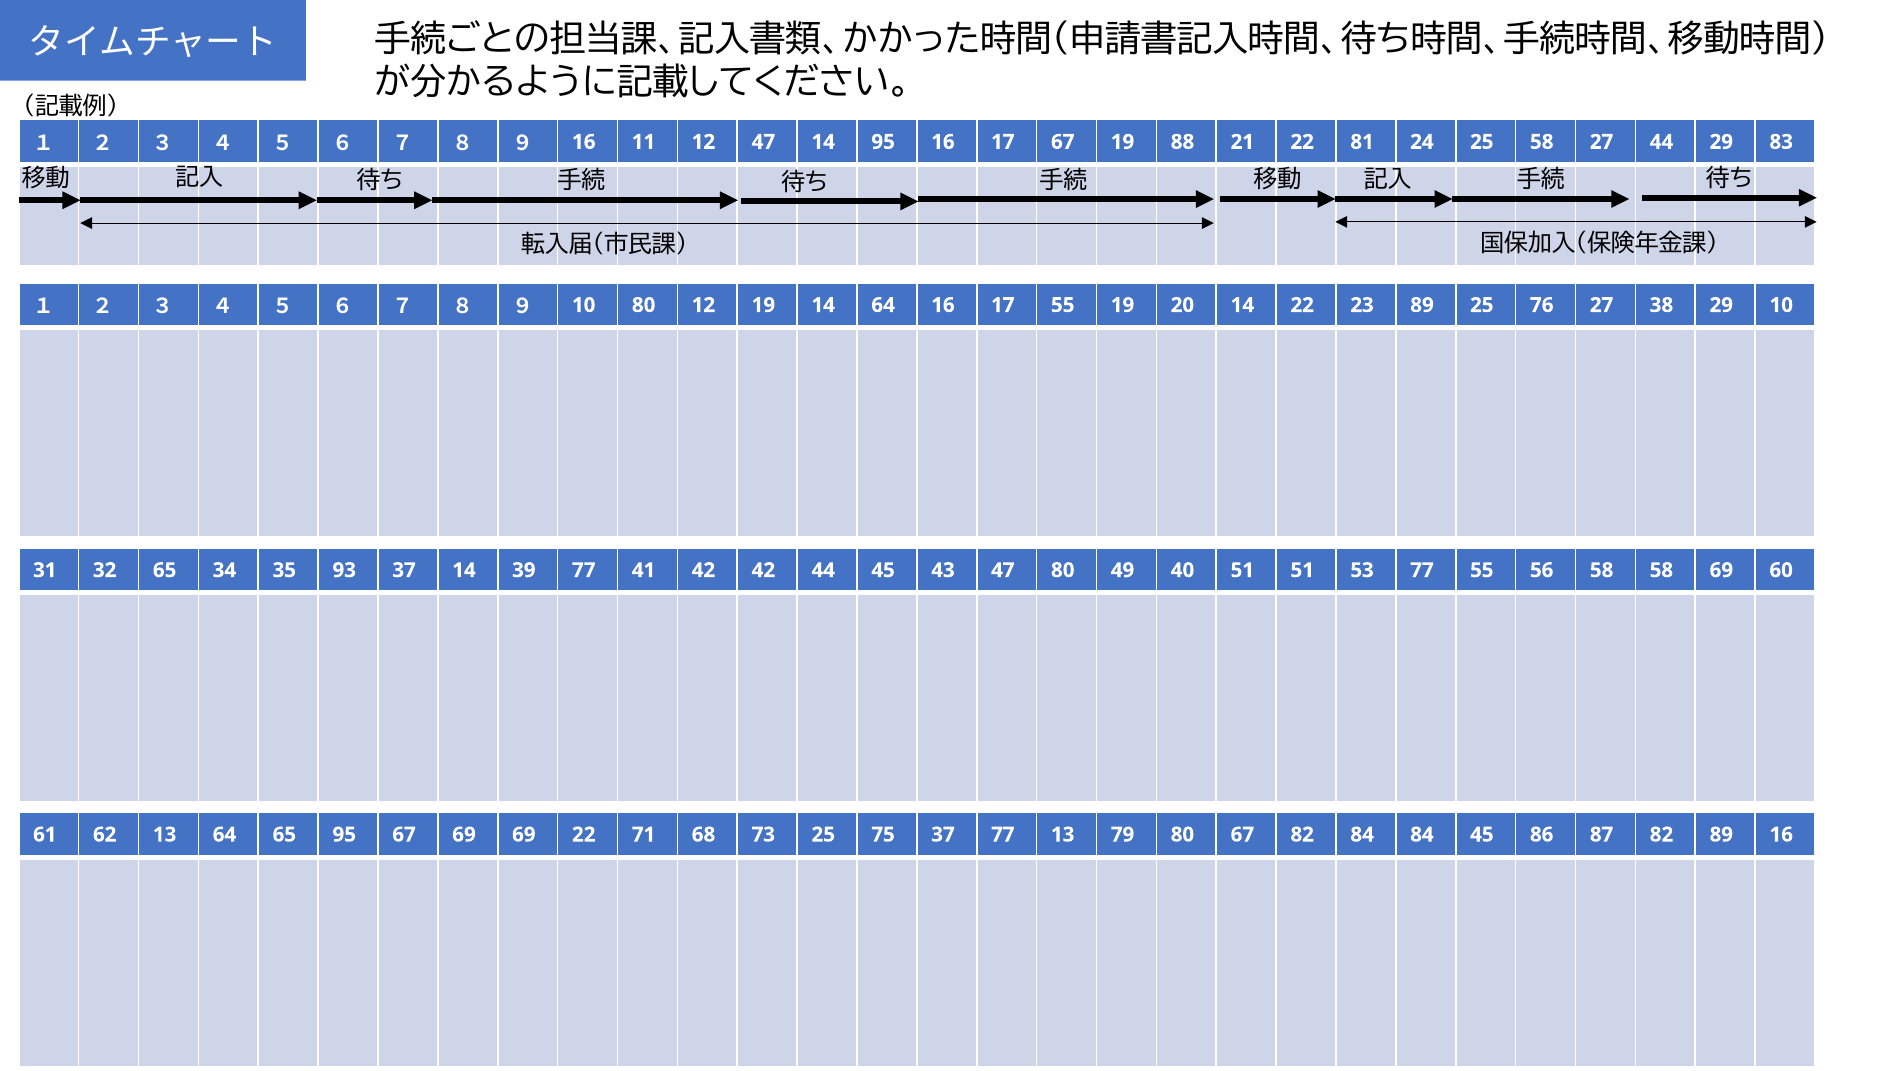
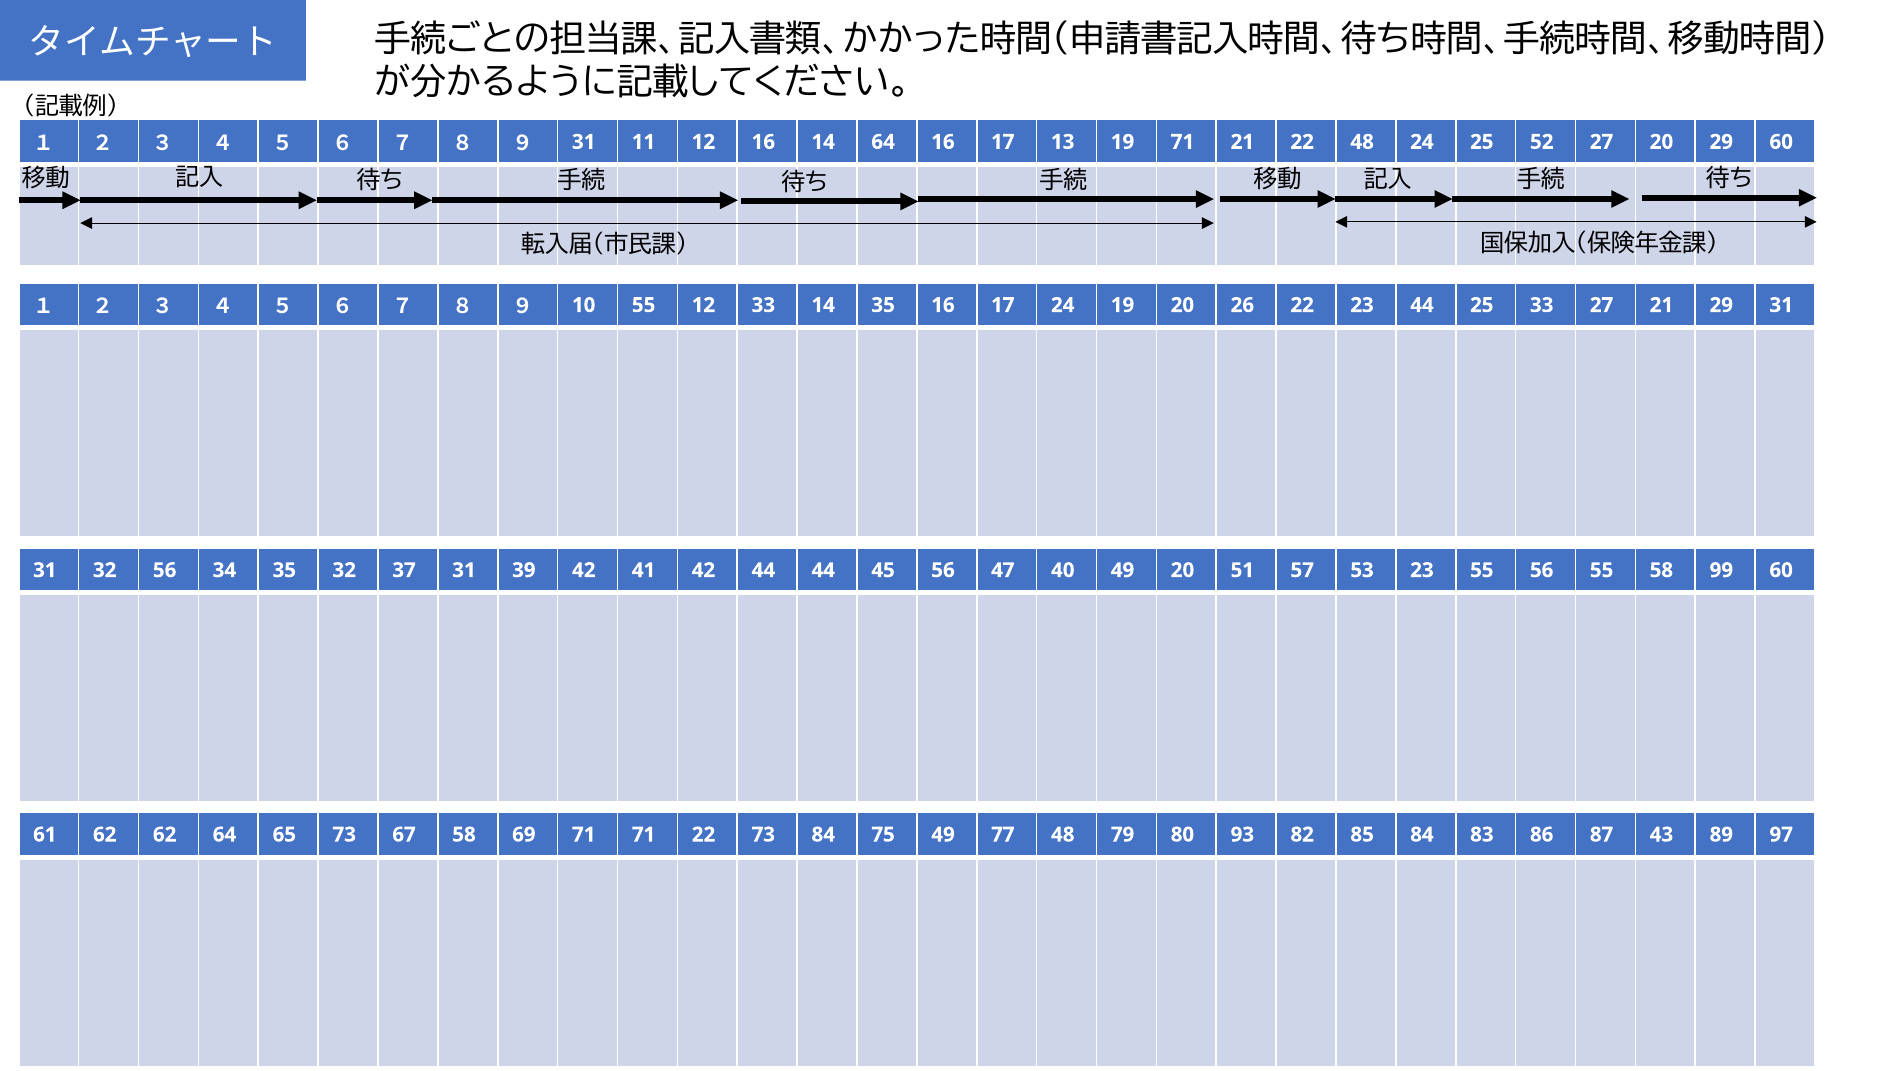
９ 16: 16 -> 31 (584, 142)
12 47: 47 -> 16 (763, 142)
14 95: 95 -> 64 (883, 142)
17 67: 67 -> 13 (1063, 142)
19 88: 88 -> 71 (1182, 142)
22 81: 81 -> 48 (1362, 142)
25 58: 58 -> 52 (1542, 142)
27 44: 44 -> 20 (1661, 142)
29 83: 83 -> 60 (1781, 142)
10 80: 80 -> 55 (644, 305)
12 19: 19 -> 33 (763, 305)
14 64: 64 -> 35 (883, 305)
17 55: 55 -> 24 (1063, 305)
20 14: 14 -> 26 (1242, 305)
23 89: 89 -> 44 (1422, 305)
25 76: 76 -> 33 (1542, 305)
27 38: 38 -> 21 (1661, 305)
29 10: 10 -> 31 (1781, 305)
32 65: 65 -> 56 (165, 570)
35 93: 93 -> 32 (344, 570)
37 14: 14 -> 31 (464, 570)
39 77: 77 -> 42 (584, 570)
42 42: 42 -> 44 (763, 570)
45 43: 43 -> 56 (943, 570)
47 80: 80 -> 40 (1063, 570)
49 40: 40 -> 20 (1182, 570)
51 51: 51 -> 57 (1302, 570)
53 77: 77 -> 23 (1422, 570)
56 58: 58 -> 55 (1602, 570)
58 69: 69 -> 99 (1721, 570)
62 13: 13 -> 62 (165, 835)
65 95: 95 -> 73 (344, 835)
67 69: 69 -> 58 (464, 835)
69 22: 22 -> 71 (584, 835)
71 68: 68 -> 22 (704, 835)
73 25: 25 -> 84 (823, 835)
75 37: 37 -> 49 (943, 835)
77 13: 13 -> 48 (1063, 835)
80 67: 67 -> 93 (1242, 835)
82 84: 84 -> 85 (1362, 835)
84 45: 45 -> 83 (1482, 835)
87 82: 82 -> 43 (1661, 835)
89 16: 16 -> 97 (1781, 835)
